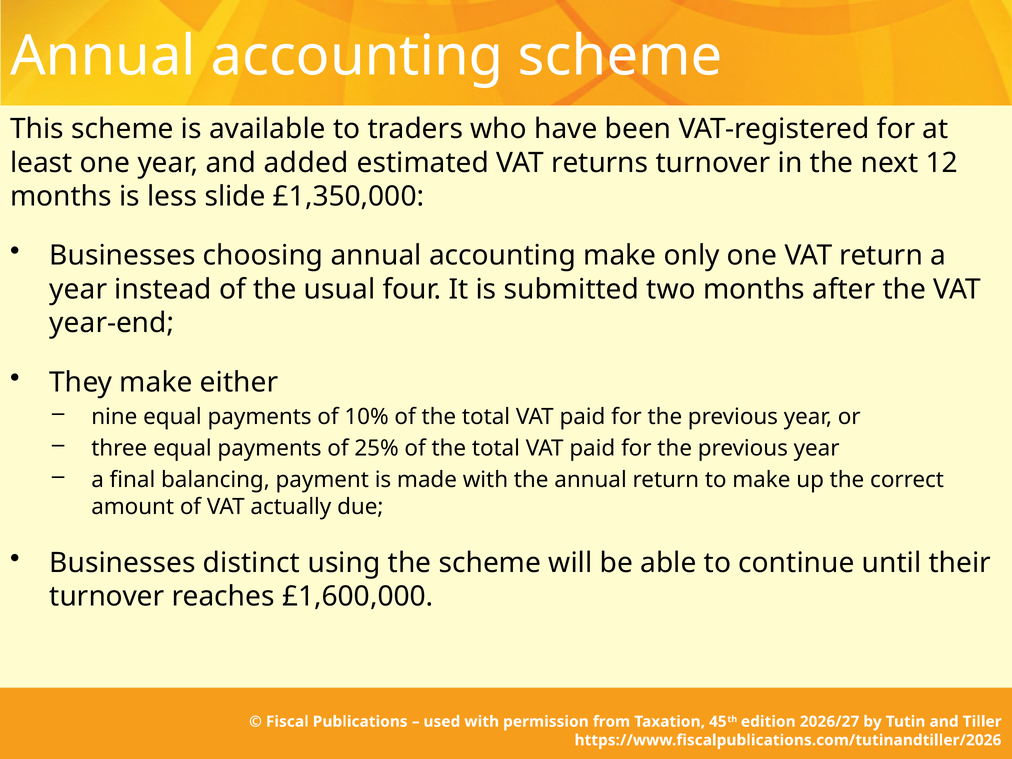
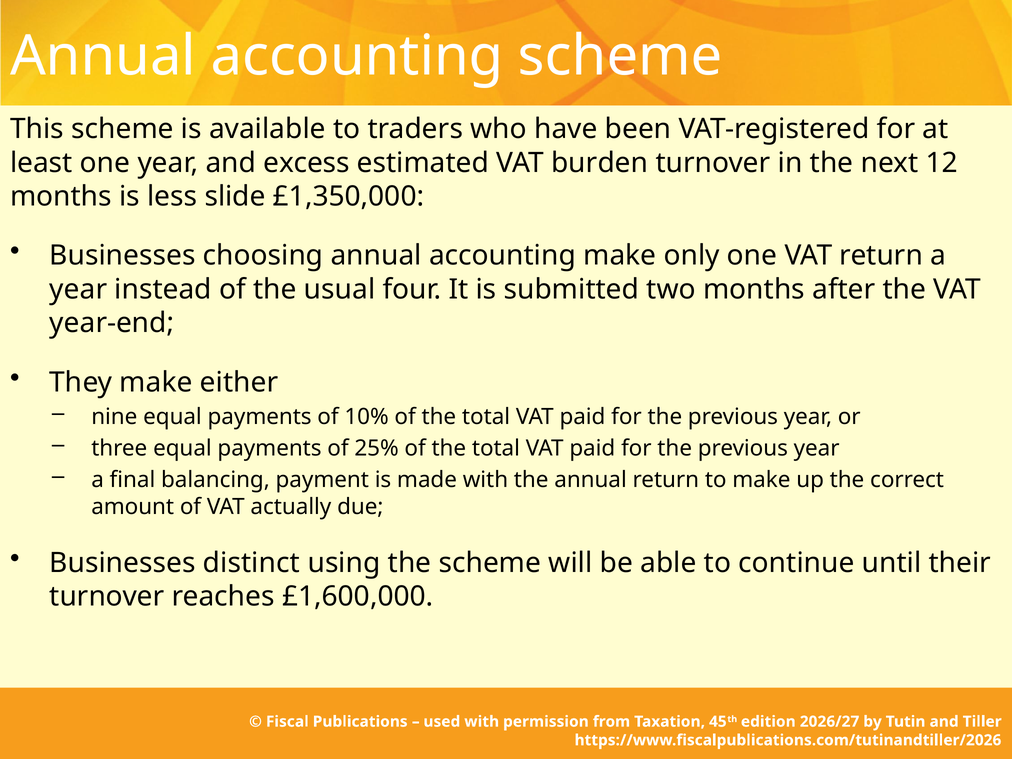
added: added -> excess (306, 163)
returns: returns -> burden (600, 163)
